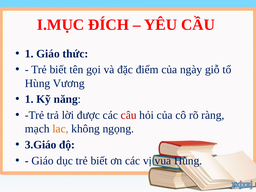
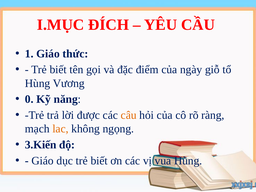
1: 1 -> 0 (29, 99)
câu colour: red -> orange (129, 115)
3.Giáo: 3.Giáo -> 3.Kiến (41, 145)
